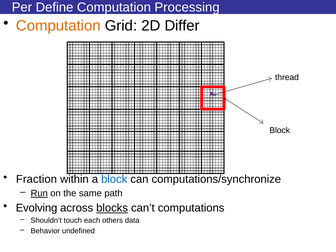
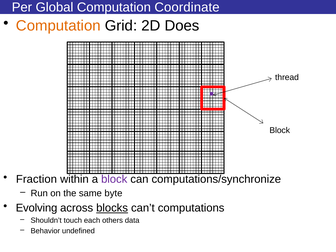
Define: Define -> Global (55, 7)
Processing: Processing -> Coordinate (187, 7)
Differ: Differ -> Does (182, 26)
block colour: blue -> purple (114, 179)
Run underline: present -> none (39, 193)
path: path -> byte (113, 193)
